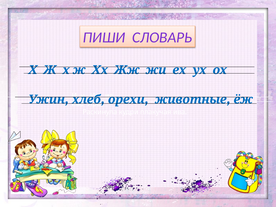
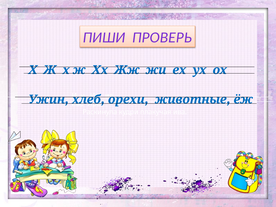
СЛОВАРЬ: СЛОВАРЬ -> ПРОВЕРЬ (162, 38)
